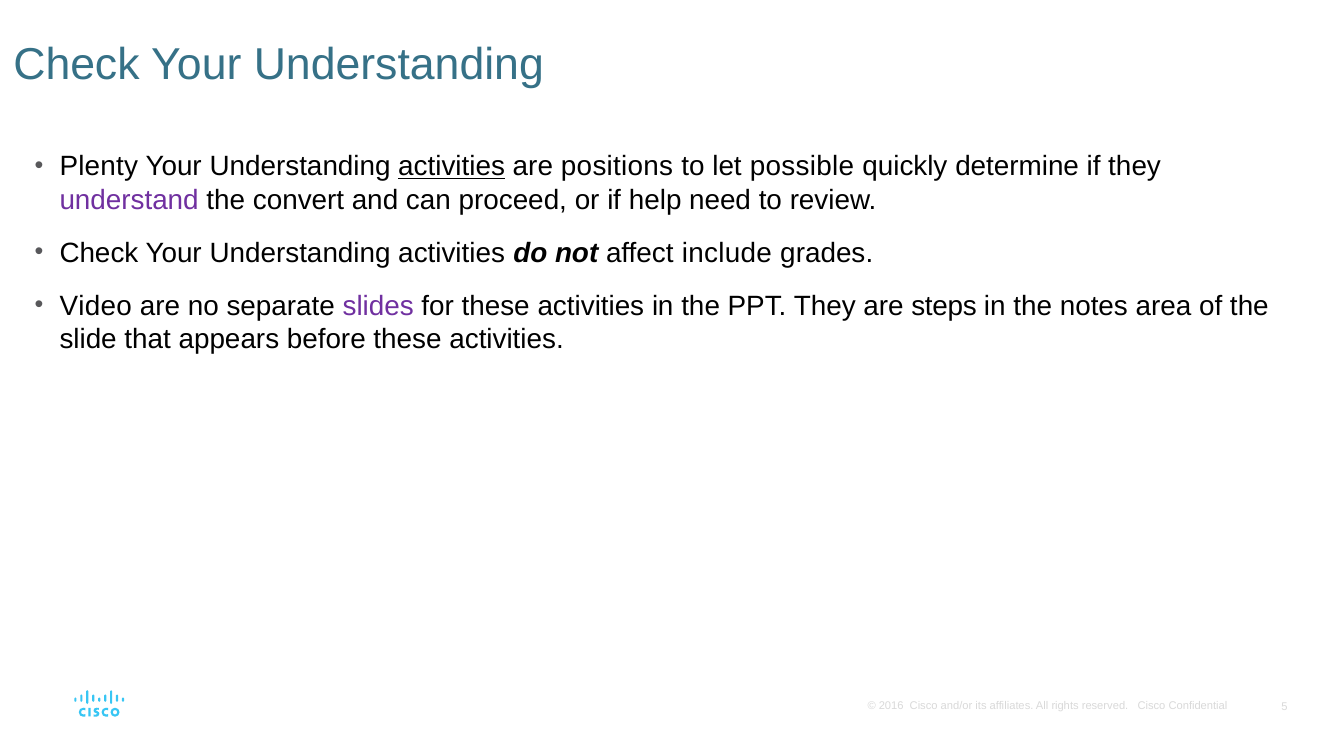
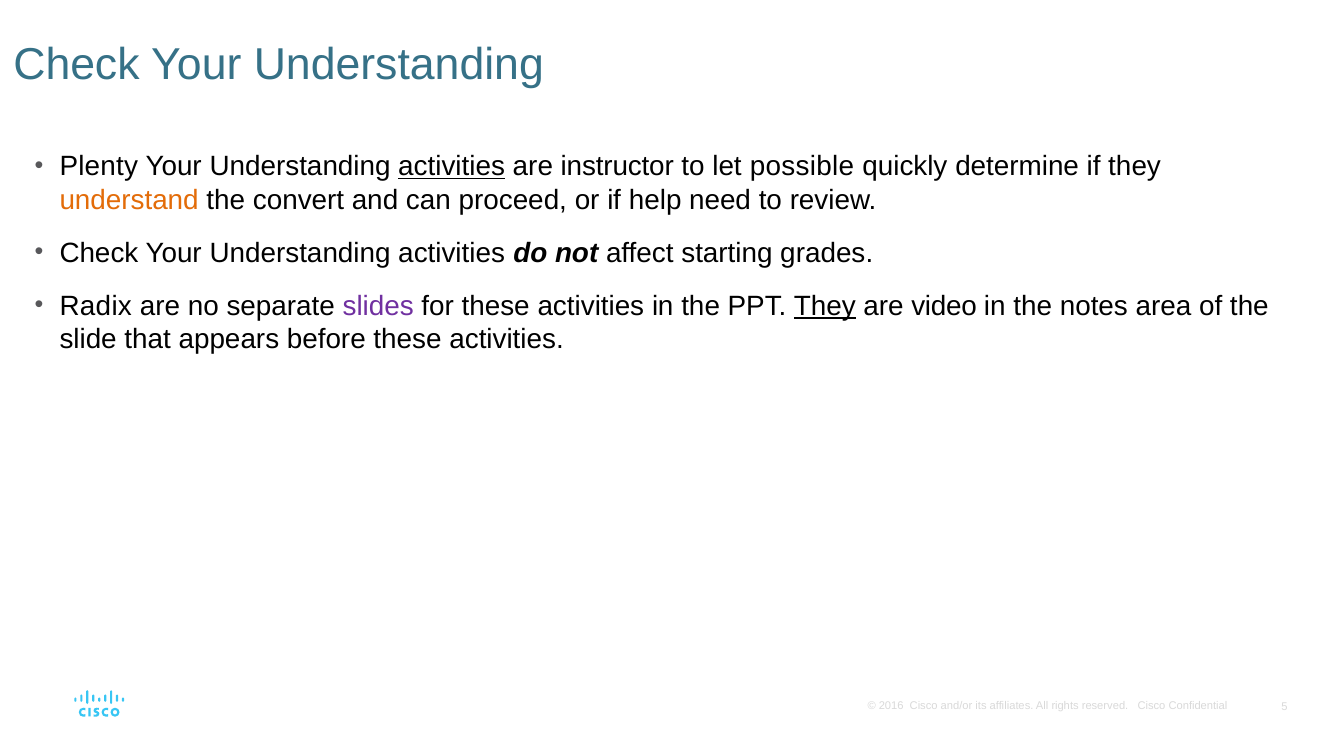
positions: positions -> instructor (617, 167)
understand colour: purple -> orange (129, 200)
include: include -> starting (727, 253)
Video: Video -> Radix (96, 306)
They underline: none -> present (825, 306)
steps: steps -> video (944, 306)
